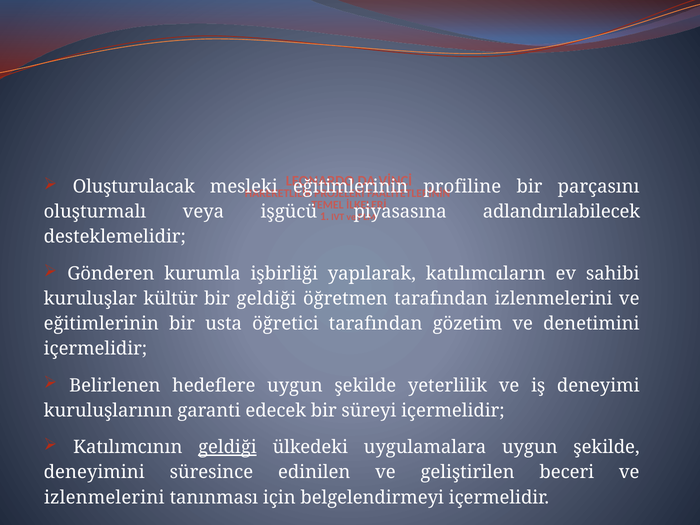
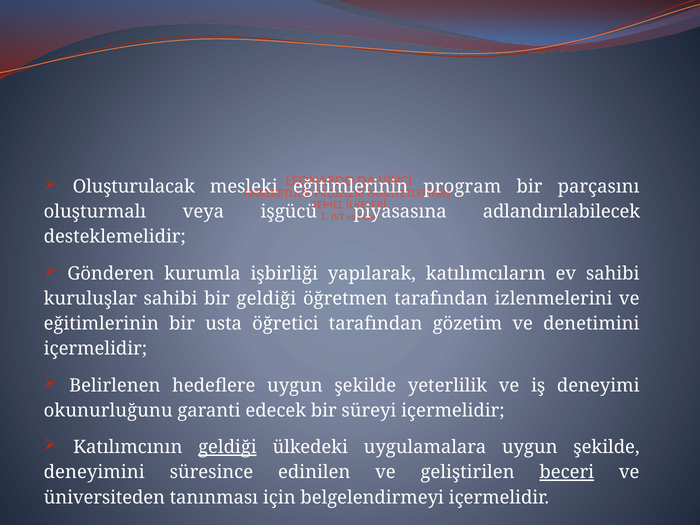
profiline: profiline -> program (462, 187)
kuruluşlar kültür: kültür -> sahibi (171, 299)
kuruluşlarının: kuruluşlarının -> okunurluğunu (108, 411)
beceri underline: none -> present (567, 472)
izlenmelerini: izlenmelerini -> üniversiteden (104, 497)
